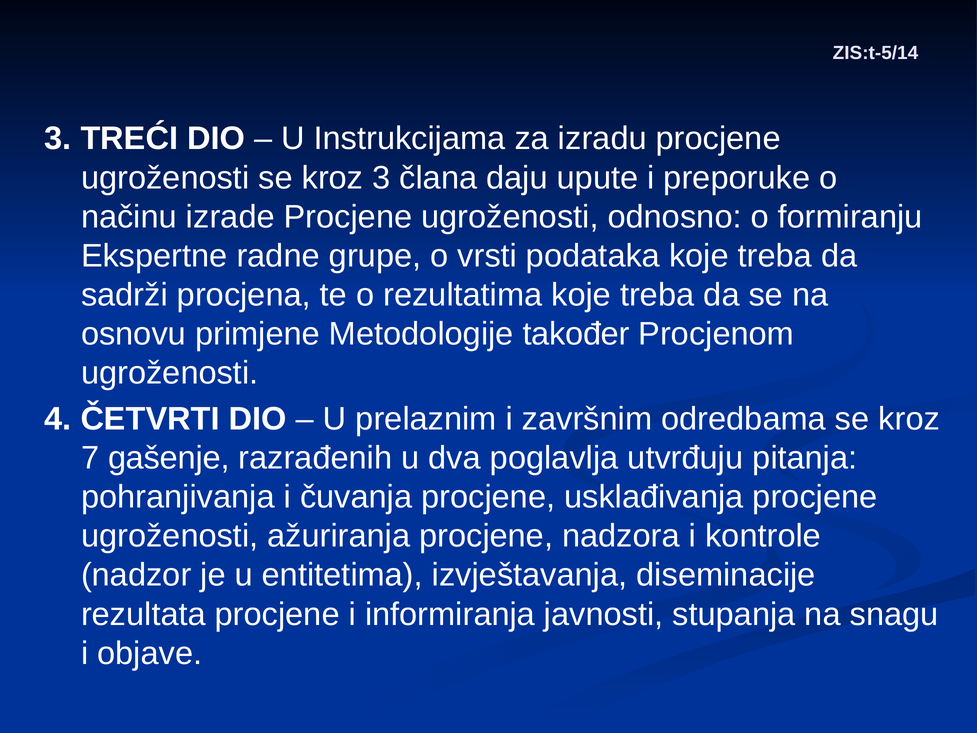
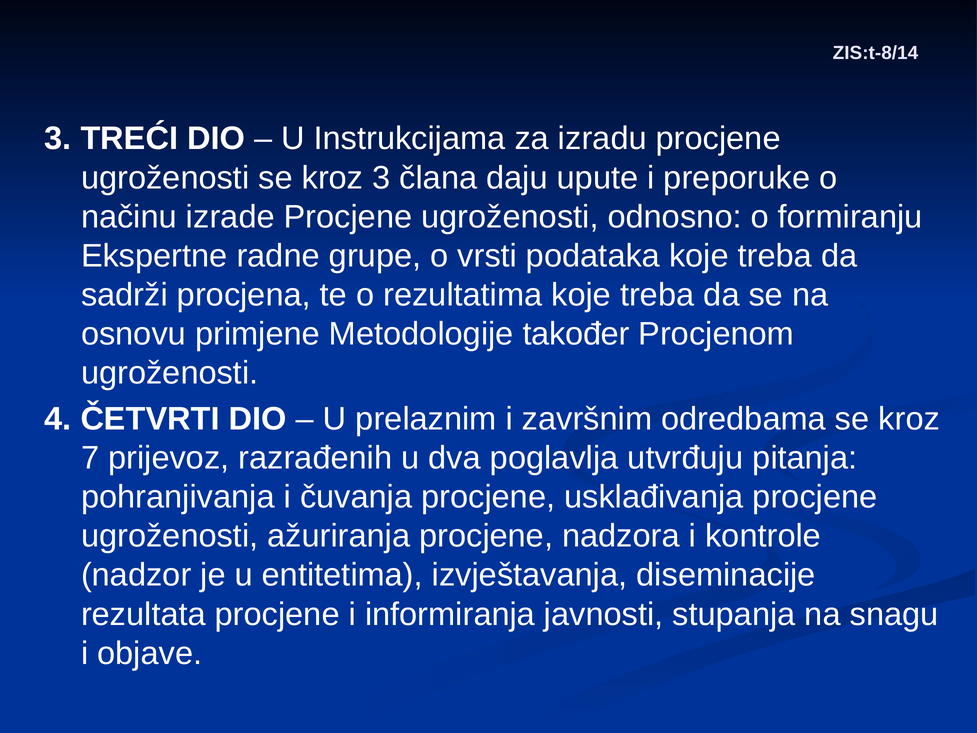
ZIS:t-5/14: ZIS:t-5/14 -> ZIS:t-8/14 (875, 53)
gašenje: gašenje -> prijevoz (169, 458)
